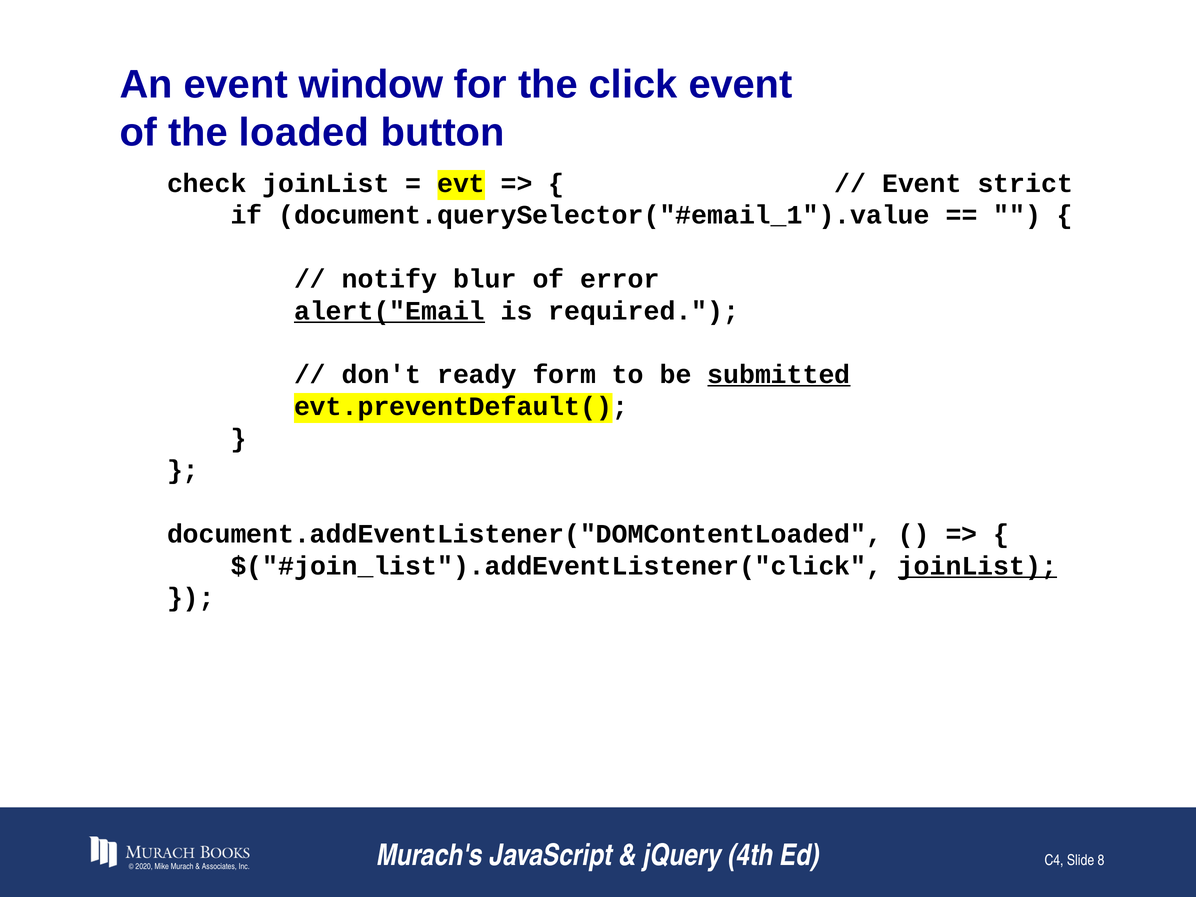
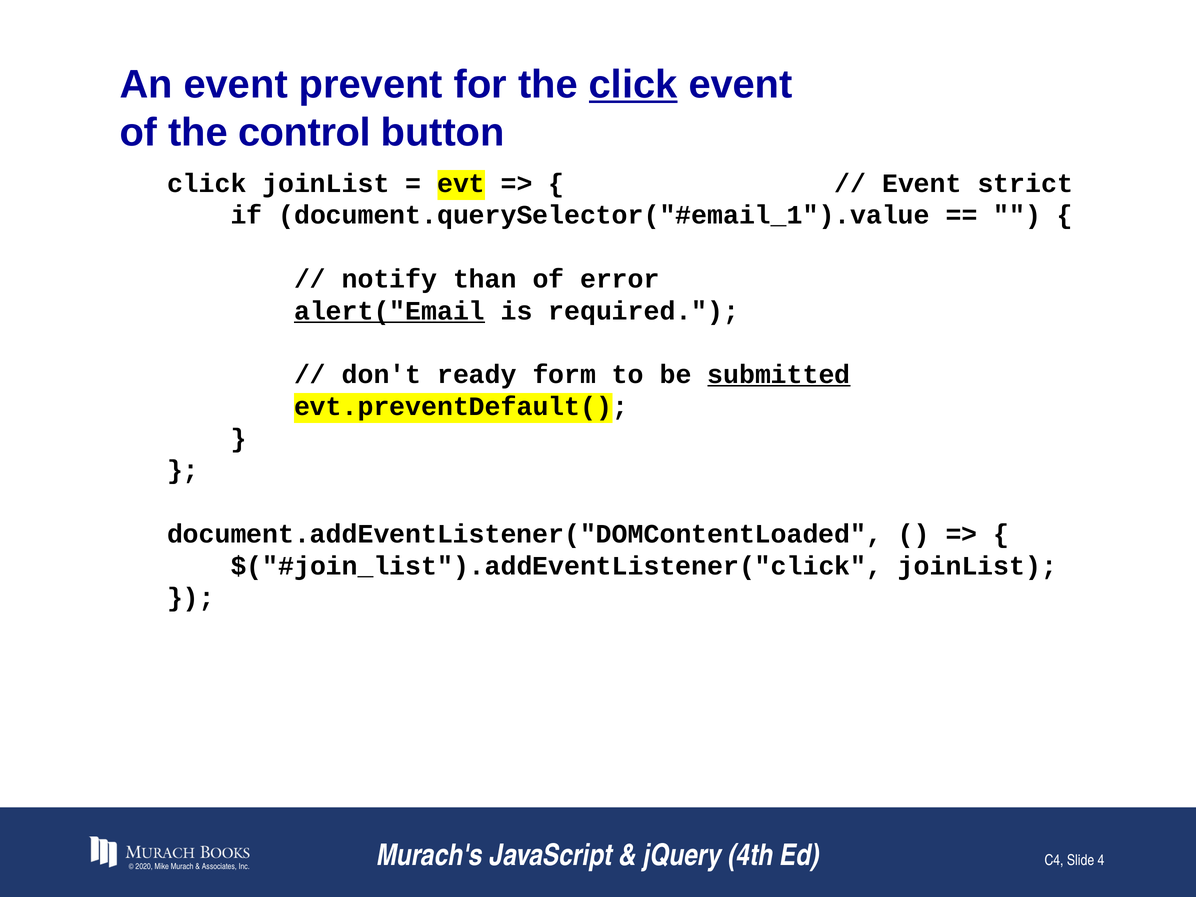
window: window -> prevent (371, 85)
click underline: none -> present (633, 85)
loaded: loaded -> control (304, 133)
check: check -> click (207, 183)
blur: blur -> than (485, 279)
joinList underline: present -> none (977, 566)
8: 8 -> 4 (1101, 861)
